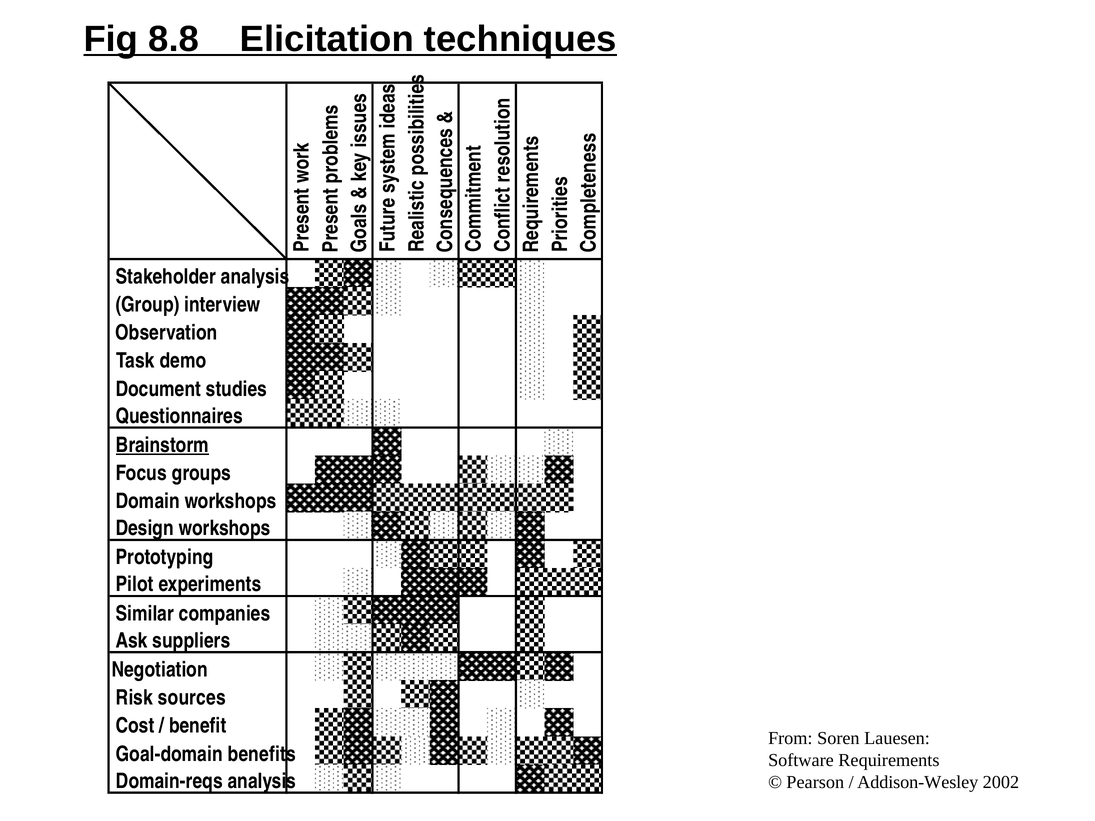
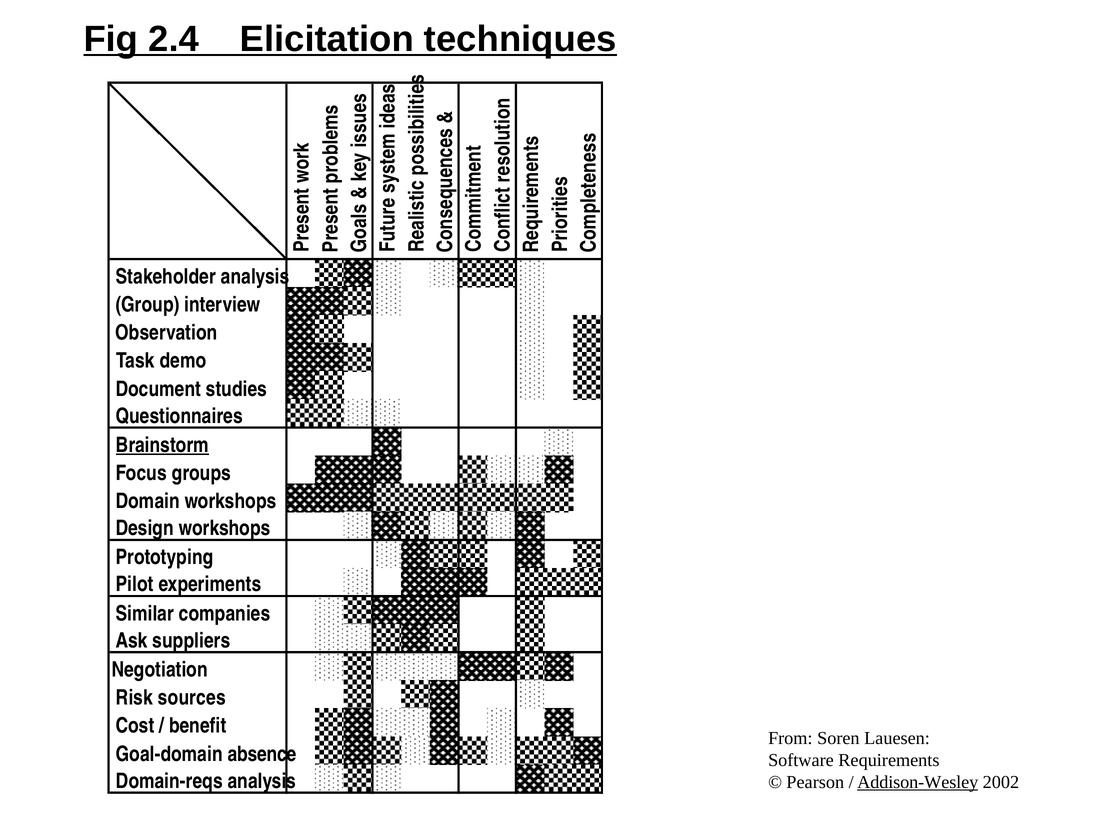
8.8: 8.8 -> 2.4 (174, 39)
benefits: benefits -> absence (262, 754)
Addison-Wesley underline: none -> present (918, 782)
